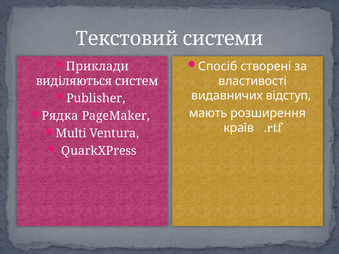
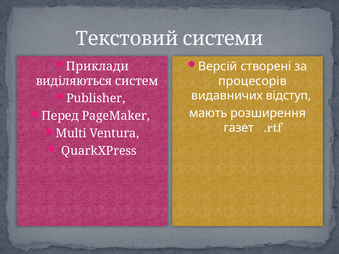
Спосіб: Спосіб -> Версій (218, 66)
властивості: властивості -> процесорів (253, 81)
Рядка: Рядка -> Перед (60, 116)
країв: країв -> газет (239, 128)
